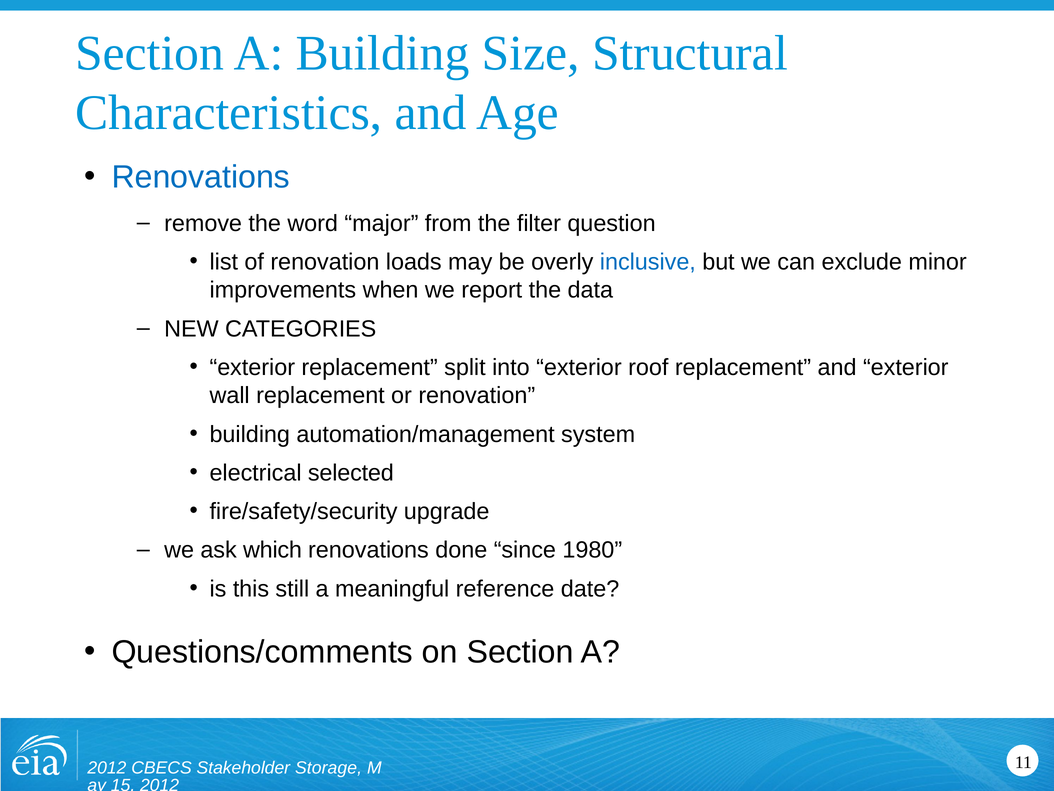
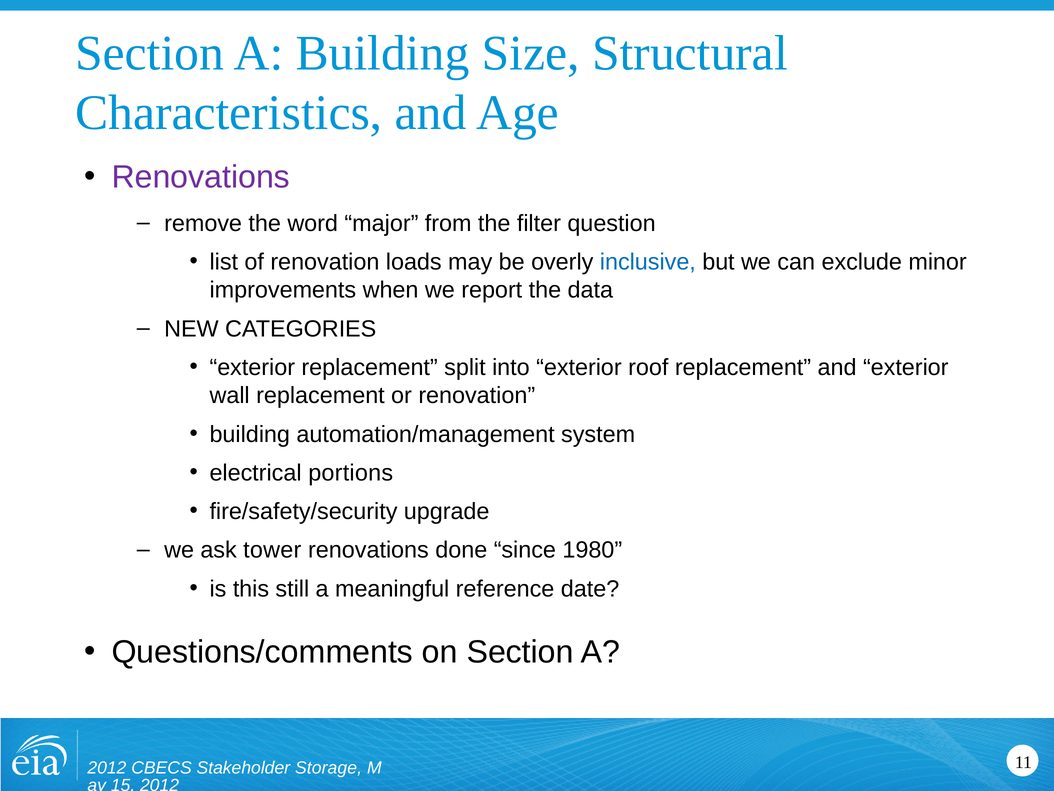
Renovations colour: blue -> purple (201, 177)
selected: selected -> portions (351, 473)
which: which -> tower (272, 550)
